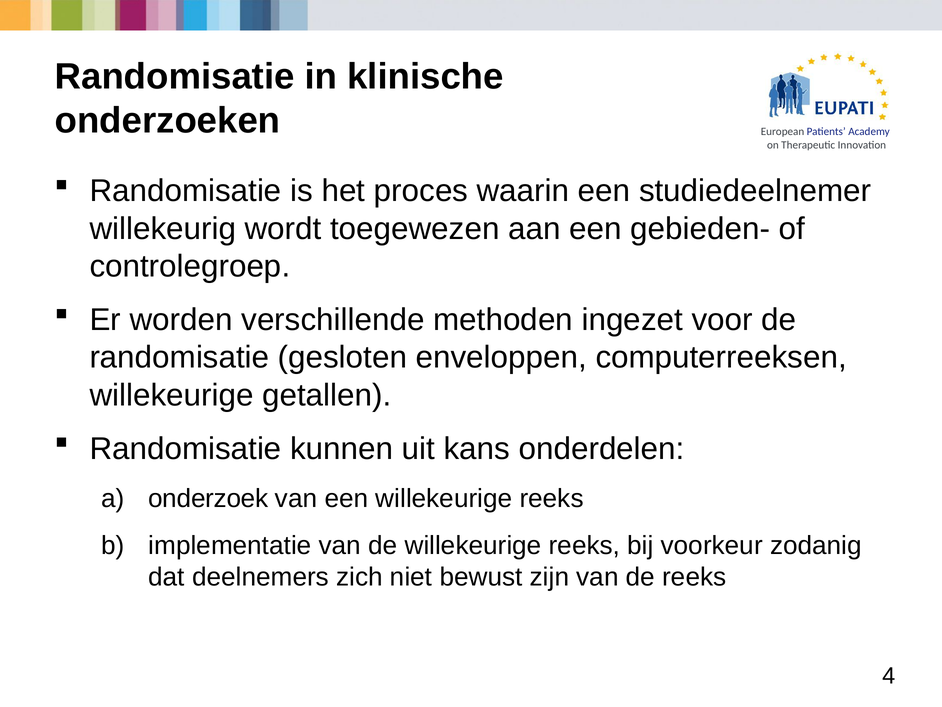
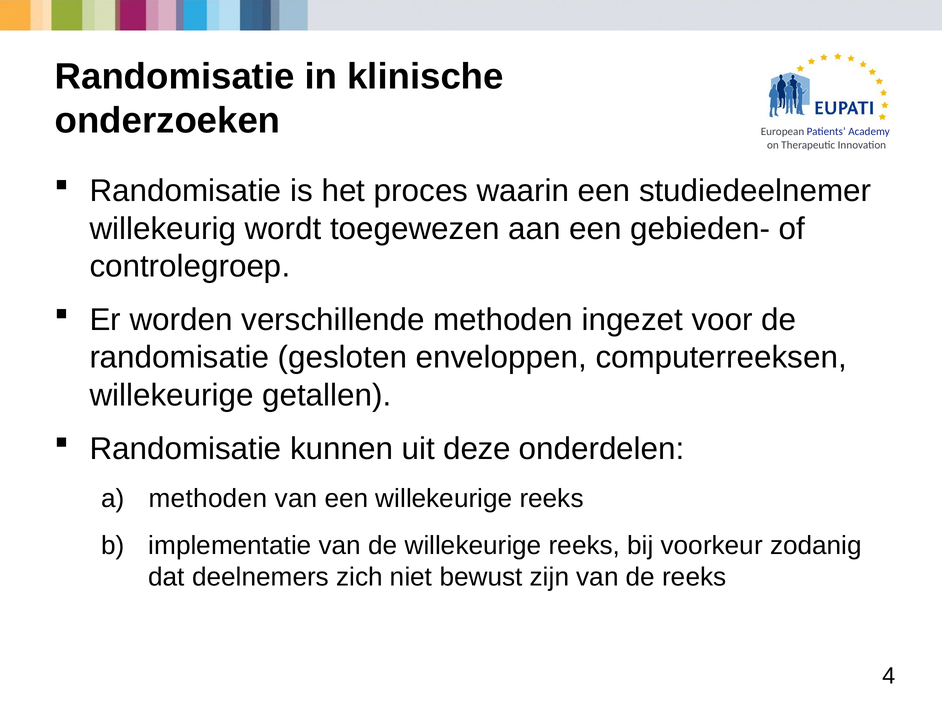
kans: kans -> deze (477, 448)
onderzoek: onderzoek -> methoden (208, 498)
